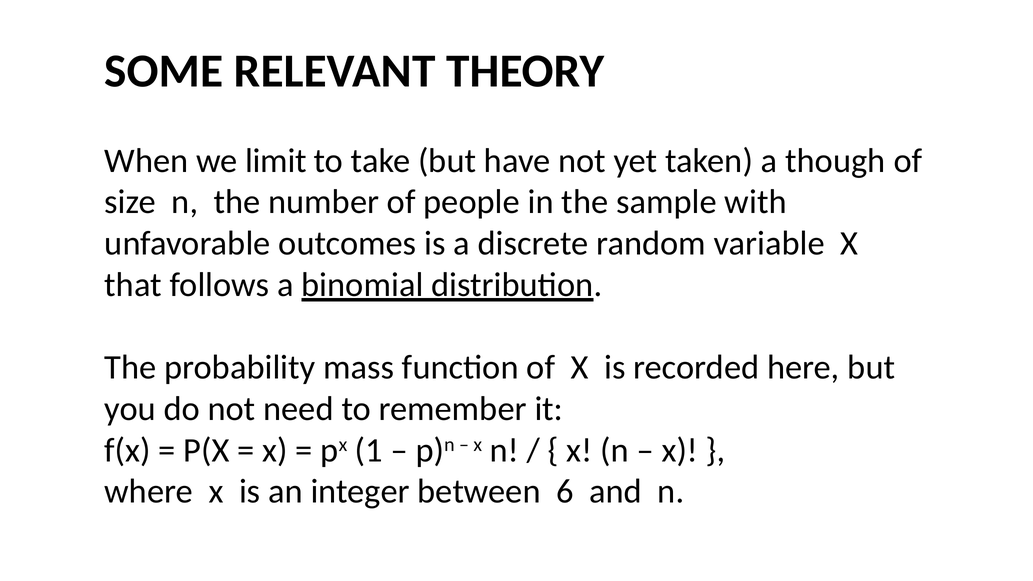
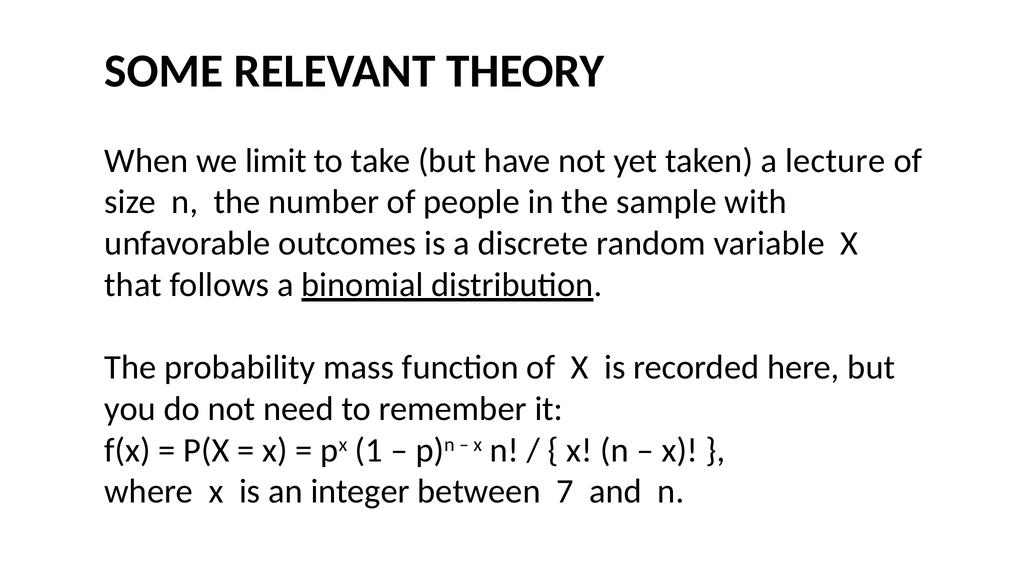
though: though -> lecture (835, 161)
6: 6 -> 7 (565, 492)
